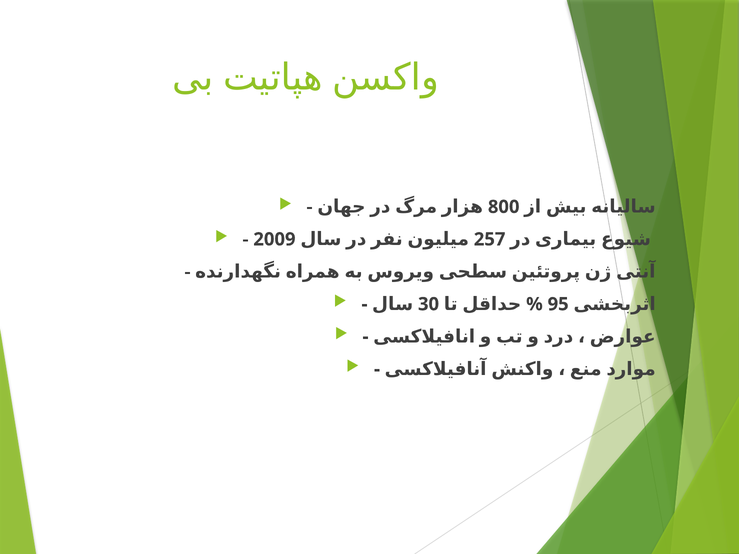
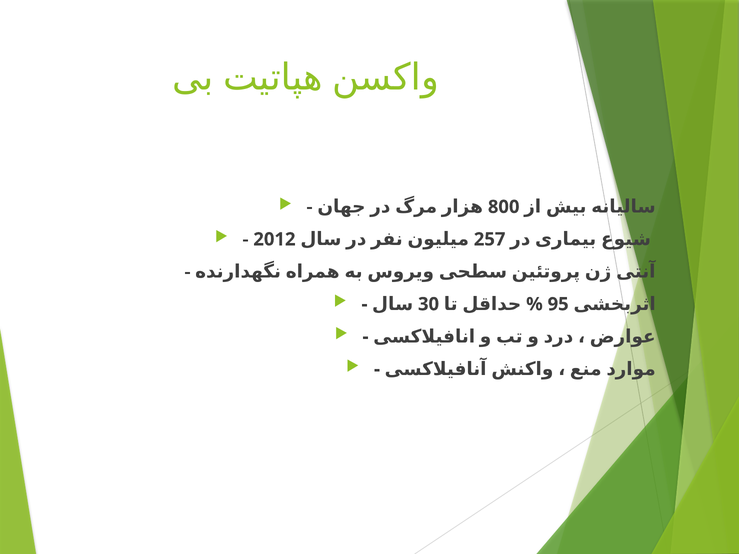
2009: 2009 -> 2012 (274, 239)
